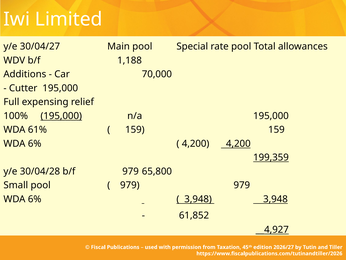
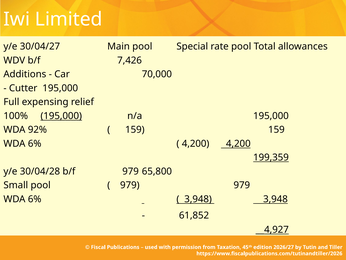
1,188: 1,188 -> 7,426 (130, 60)
61%: 61% -> 92% (37, 129)
